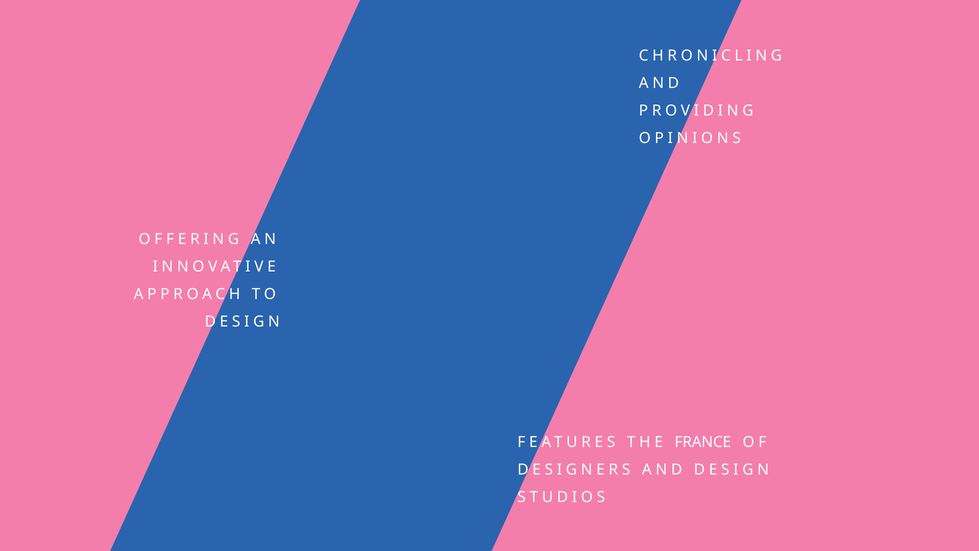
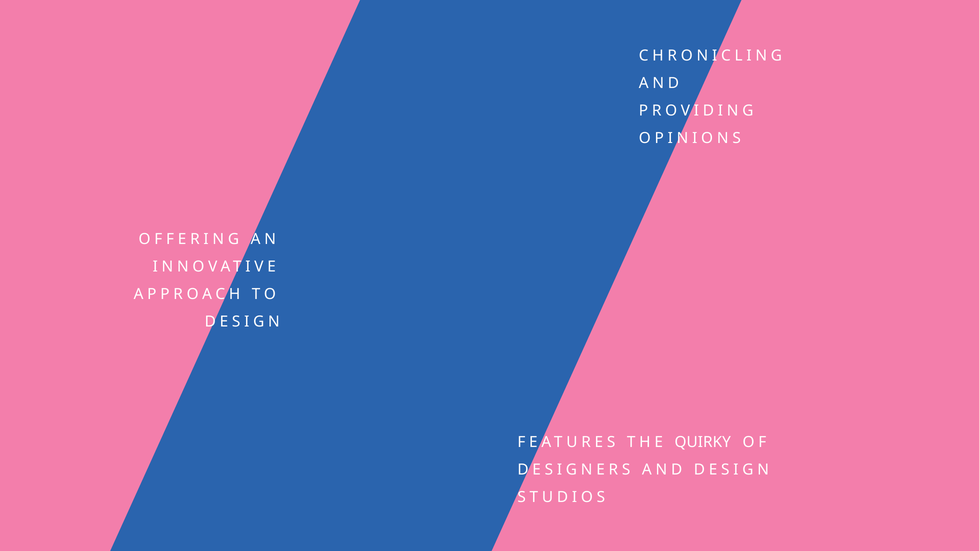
FRANCE: FRANCE -> QUIRKY (703, 442)
